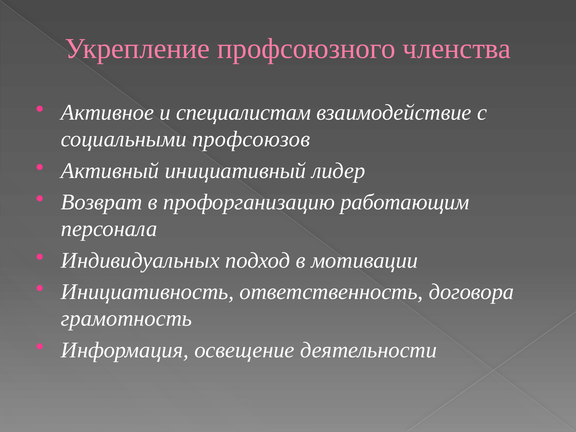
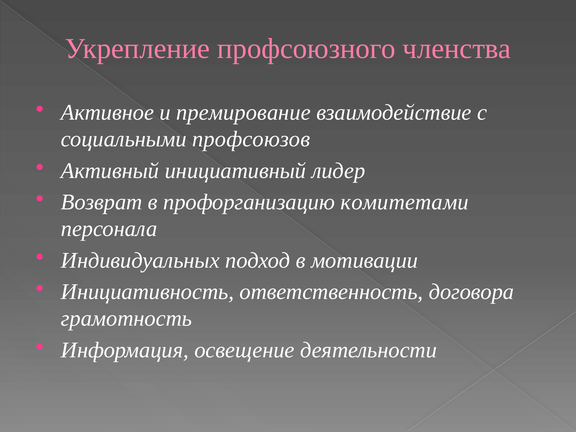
специалистам: специалистам -> премирование (243, 112)
работающим: работающим -> комитетами (405, 202)
